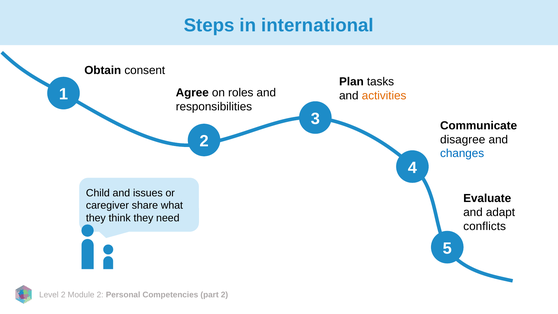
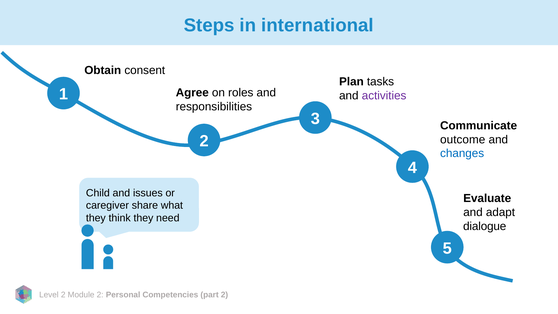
activities colour: orange -> purple (384, 96)
disagree: disagree -> outcome (463, 139)
conflicts: conflicts -> dialogue (485, 226)
